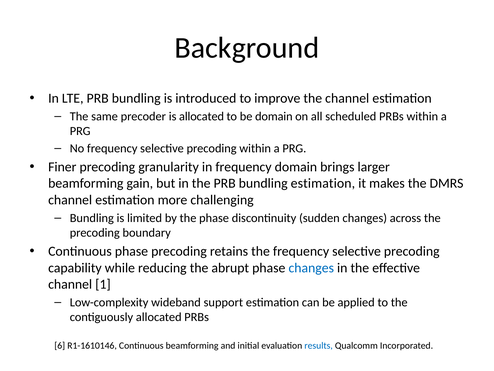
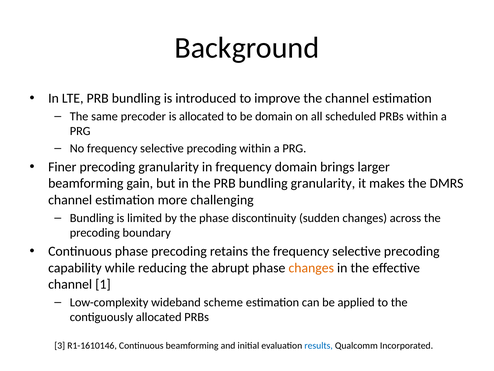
bundling estimation: estimation -> granularity (323, 183)
changes colour: blue -> orange (311, 267)
support: support -> scheme (223, 302)
6: 6 -> 3 (60, 345)
